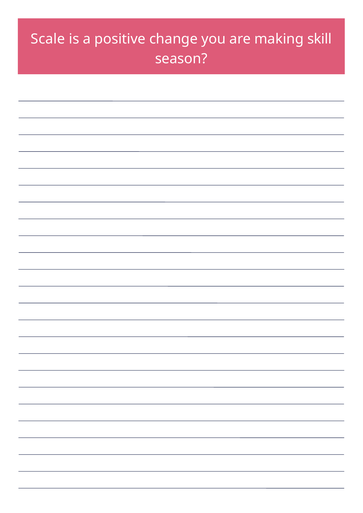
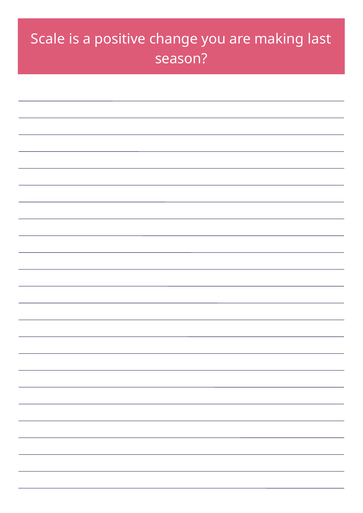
skill: skill -> last (319, 39)
